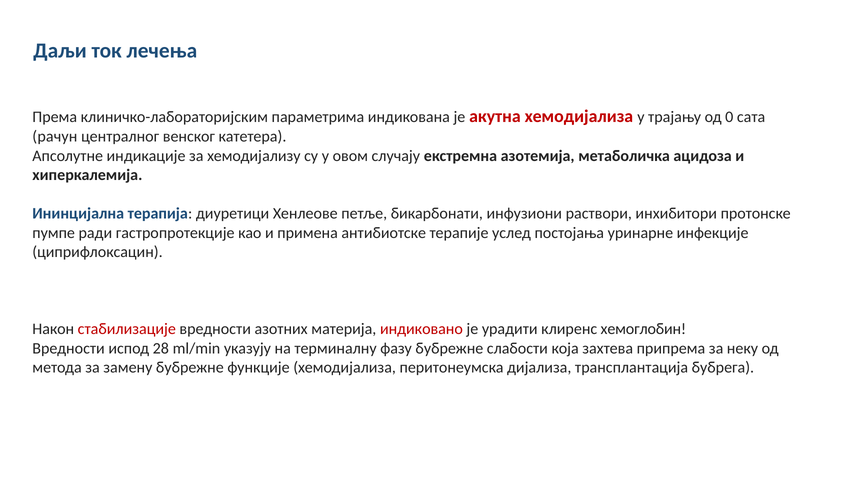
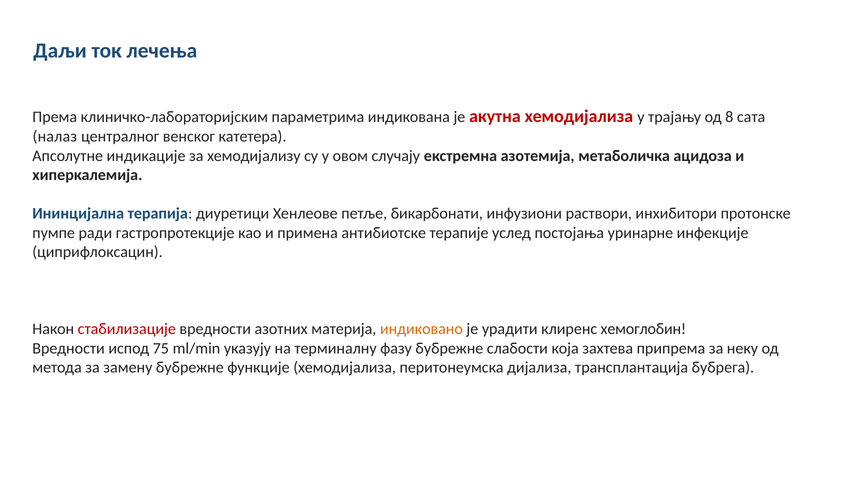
0: 0 -> 8 (729, 117)
рачун: рачун -> налаз (55, 137)
индиковано colour: red -> orange (421, 329)
28: 28 -> 75 (161, 348)
